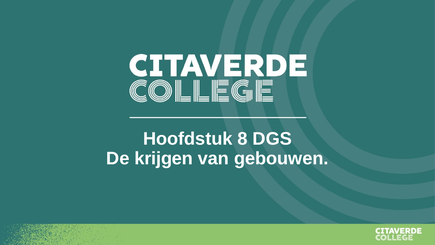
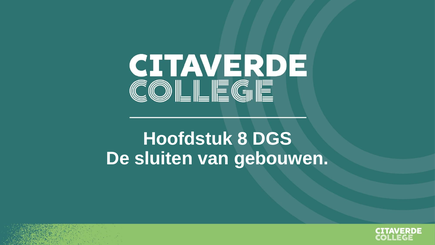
krijgen: krijgen -> sluiten (164, 158)
